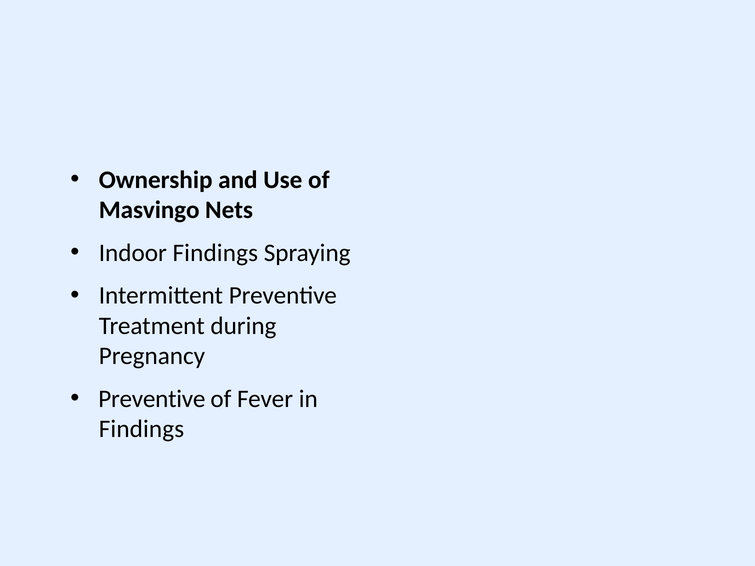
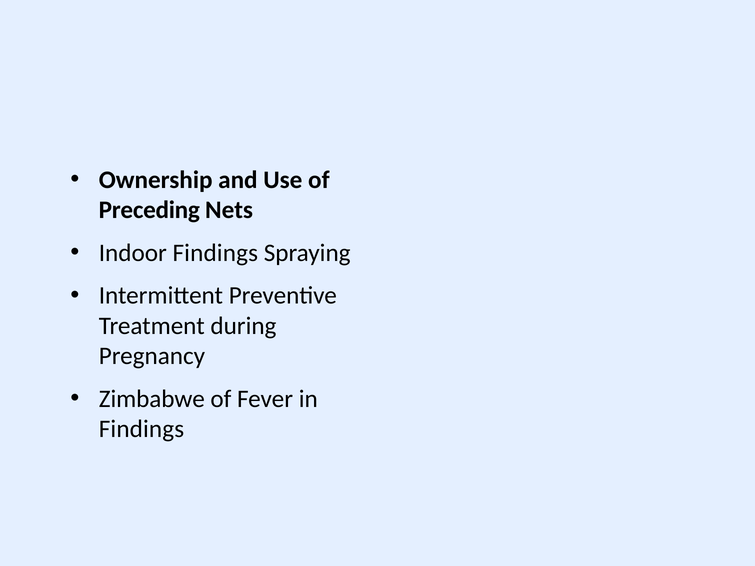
Masvingo: Masvingo -> Preceding (149, 210)
Preventive: Preventive -> Zimbabwe (152, 399)
